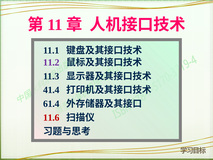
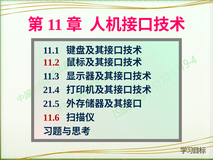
11.2 colour: purple -> red (51, 62)
41.4: 41.4 -> 21.4 (51, 90)
61.4: 61.4 -> 21.5 (51, 104)
